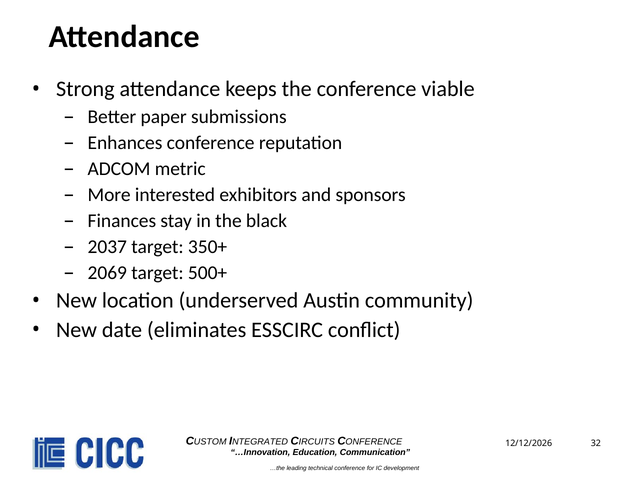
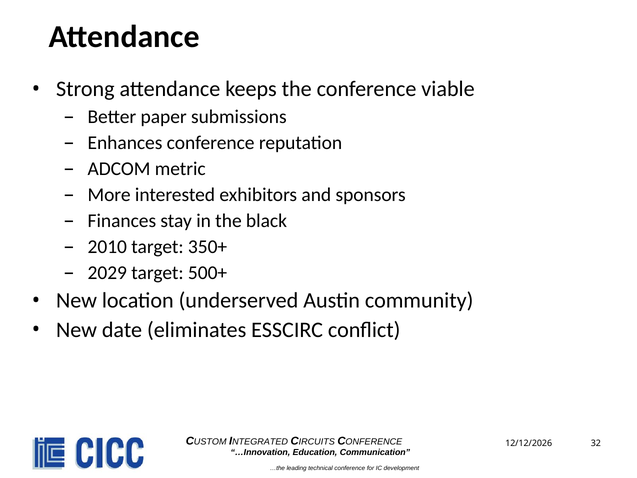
2037: 2037 -> 2010 (107, 247)
2069: 2069 -> 2029 (107, 273)
